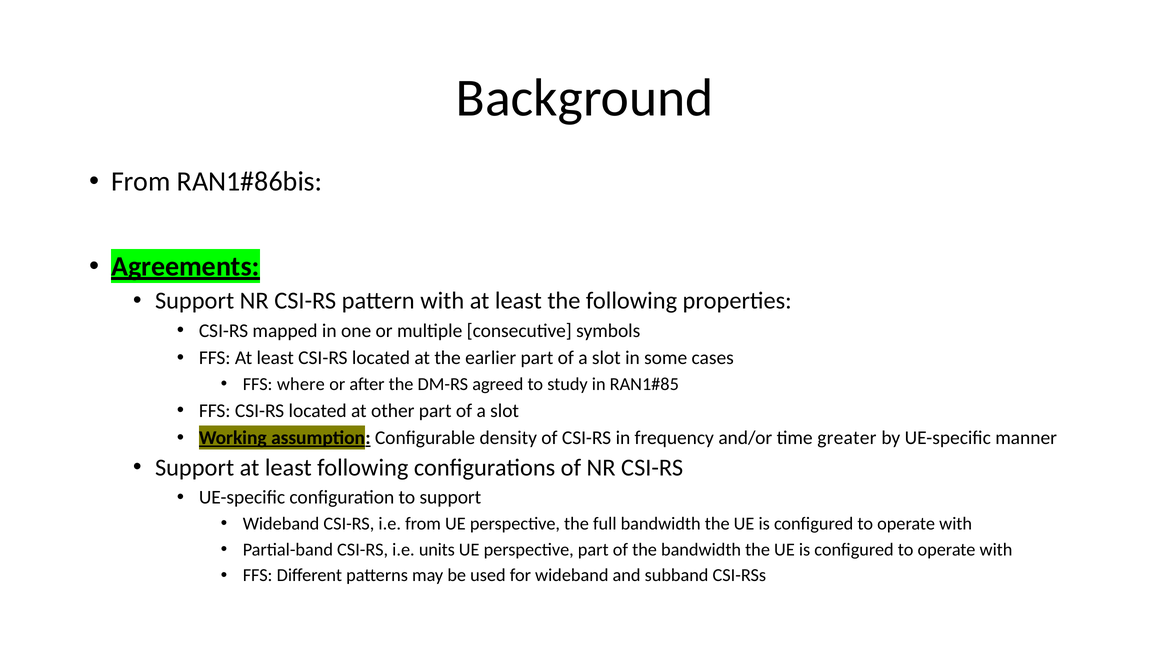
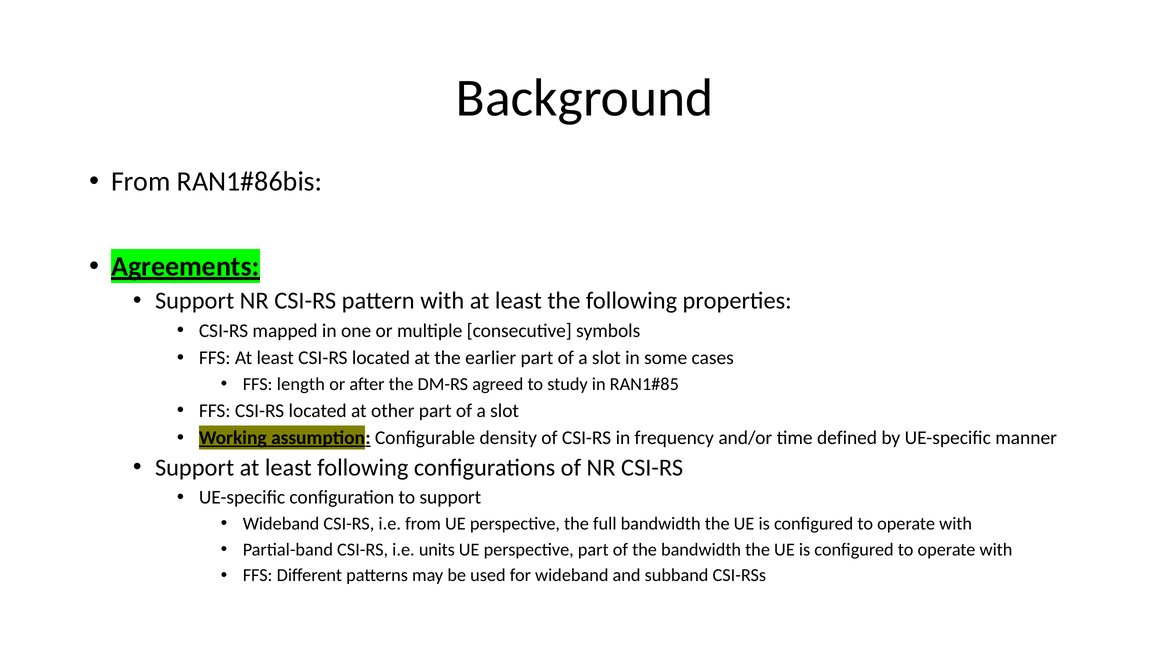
where: where -> length (301, 384)
greater: greater -> defined (847, 438)
